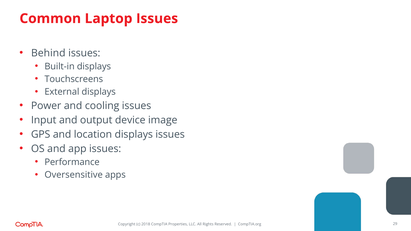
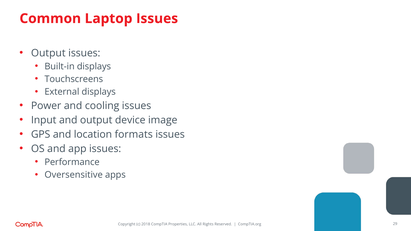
Behind: Behind -> Output (48, 53)
location displays: displays -> formats (134, 135)
